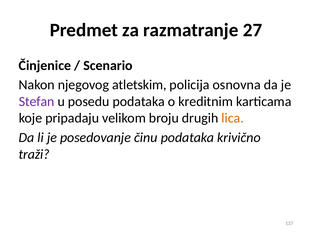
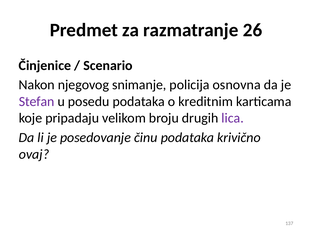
27: 27 -> 26 (253, 30)
atletskim: atletskim -> snimanje (139, 85)
lica colour: orange -> purple (233, 118)
traži: traži -> ovaj (34, 154)
